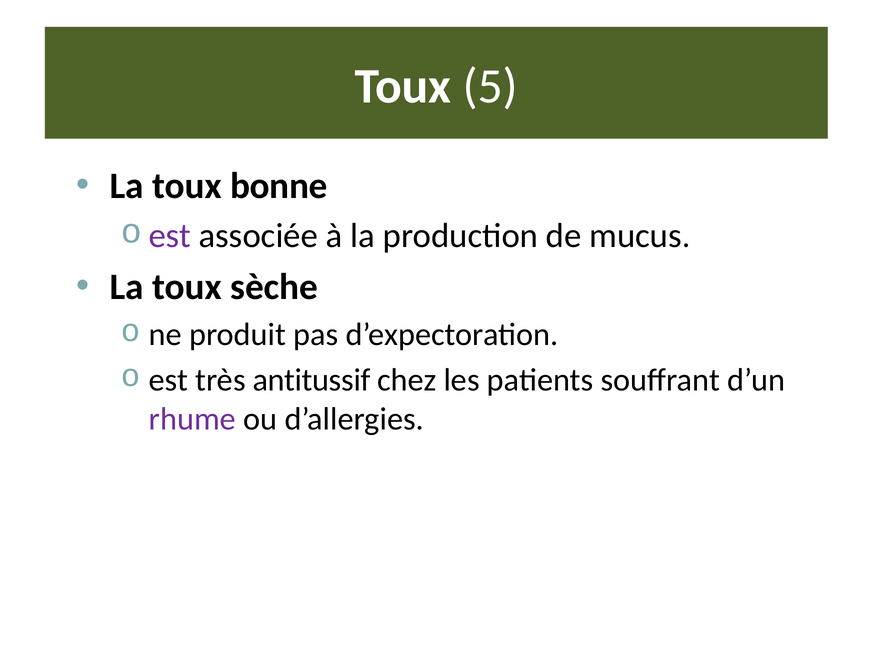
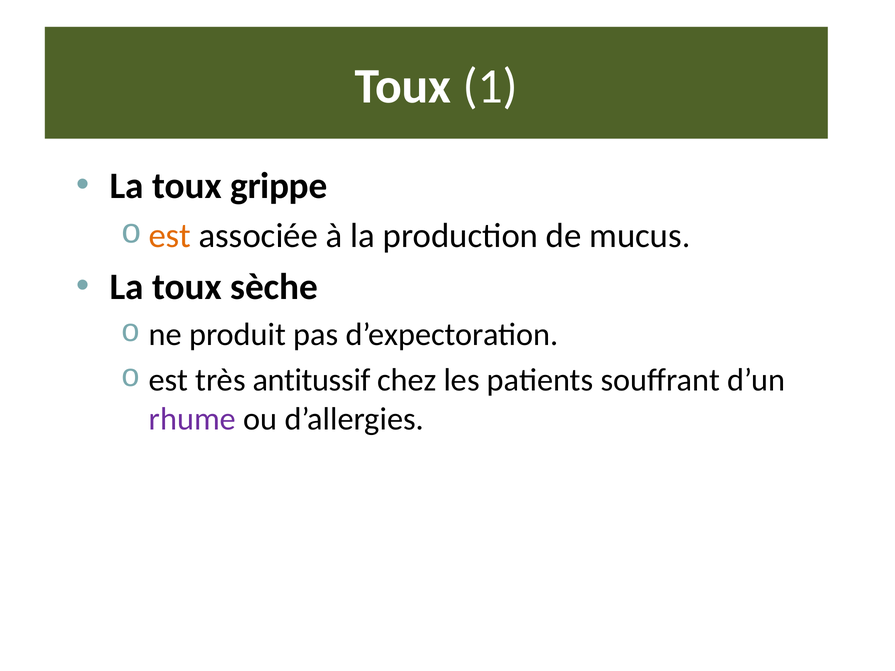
5: 5 -> 1 (490, 86)
bonne: bonne -> grippe (279, 186)
est colour: purple -> orange (170, 236)
